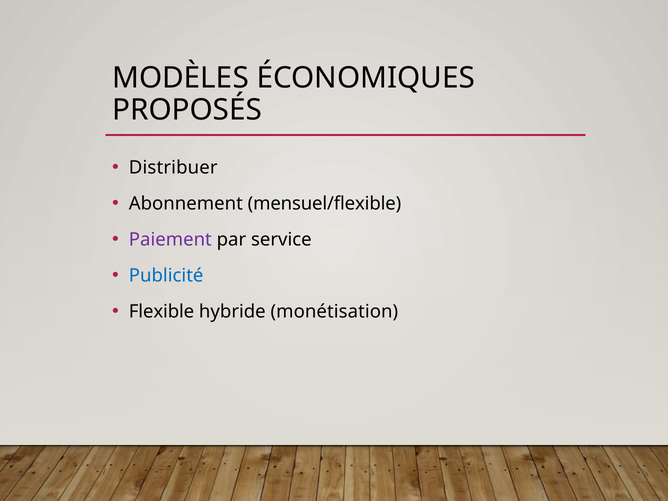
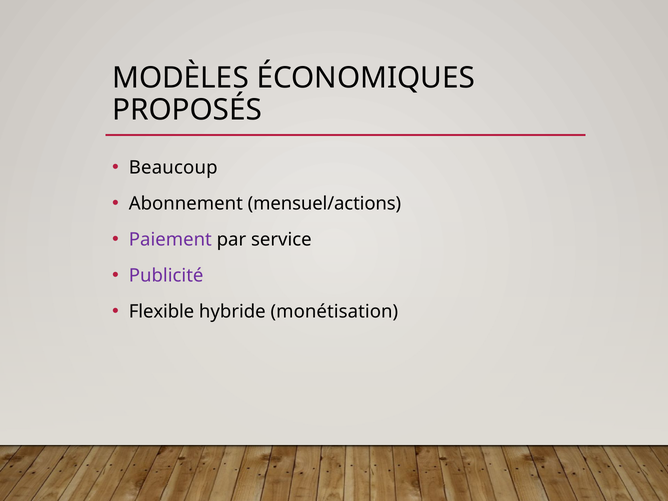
Distribuer: Distribuer -> Beaucoup (173, 167)
mensuel/flexible: mensuel/flexible -> mensuel/actions (324, 203)
Publicité colour: blue -> purple (166, 275)
